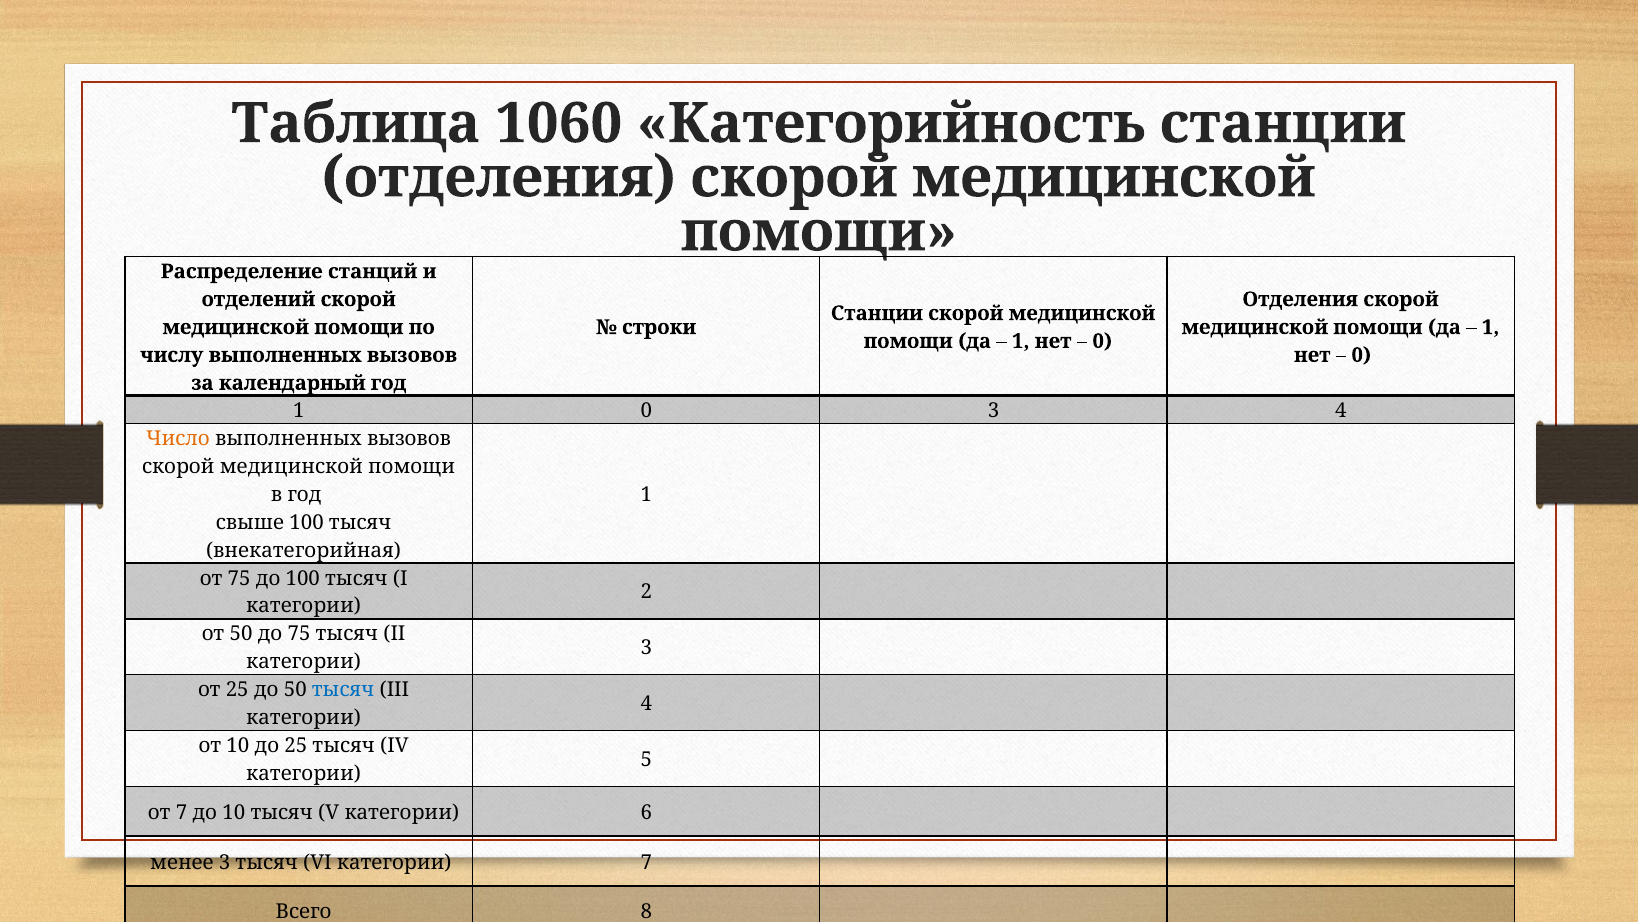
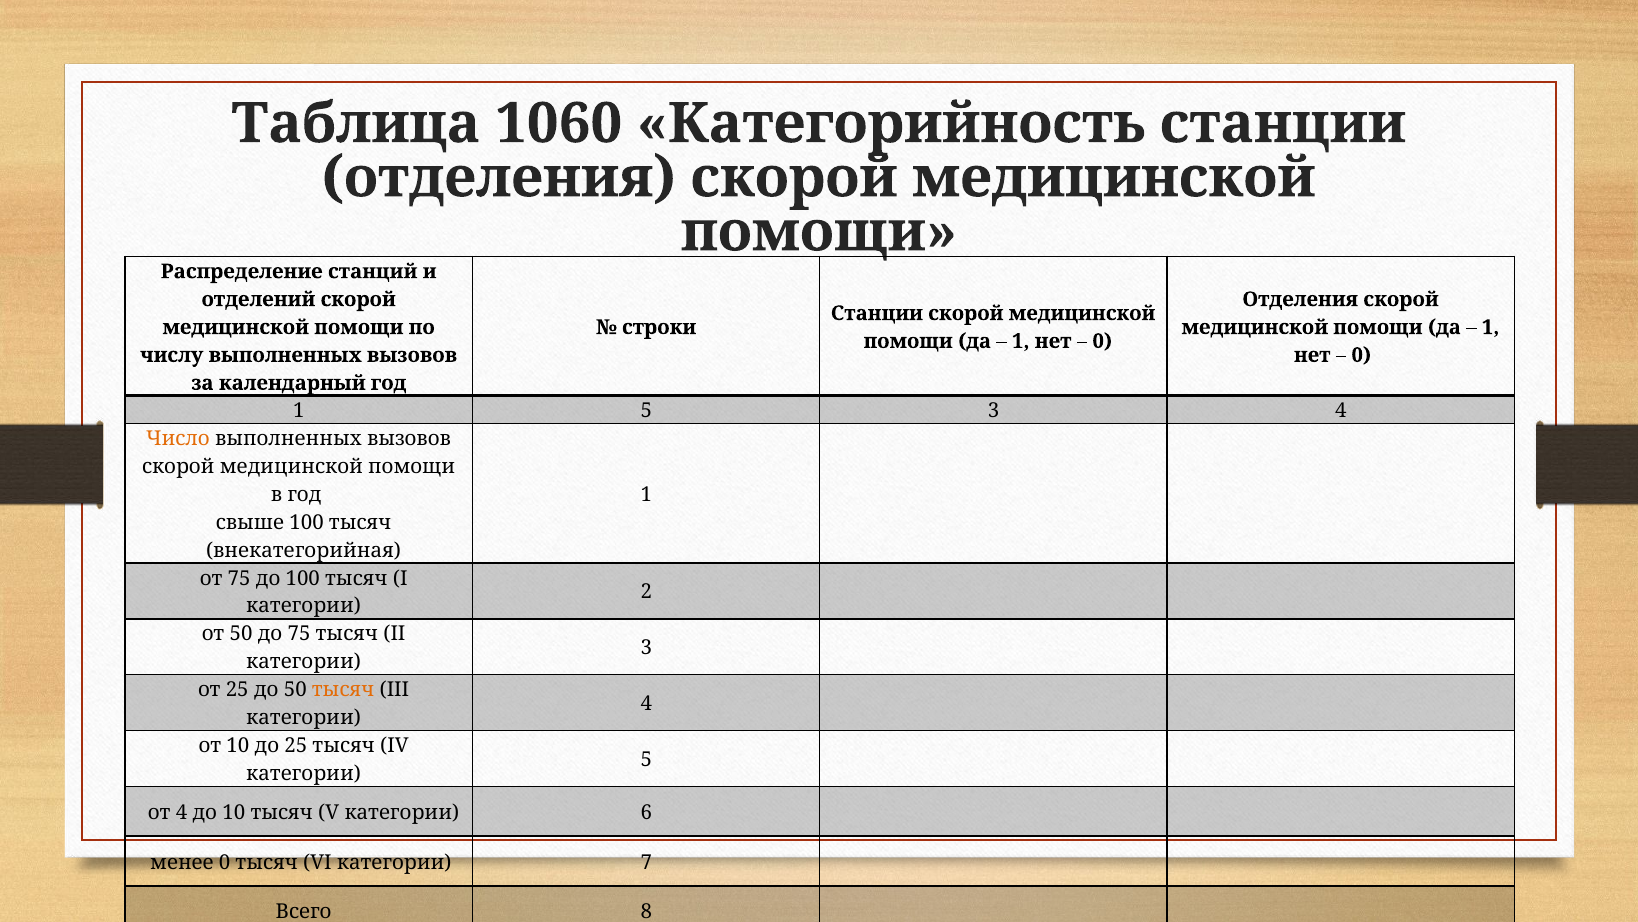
1 0: 0 -> 5 (646, 411)
тысяч colour: blue -> orange (343, 689)
от 7: 7 -> 4 (181, 812)
менее 3: 3 -> 0 (225, 862)
